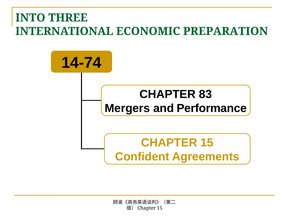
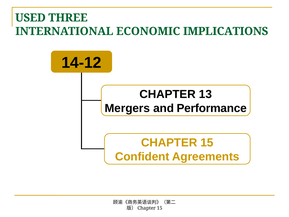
INTO: INTO -> USED (30, 18)
PREPARATION: PREPARATION -> IMPLICATIONS (226, 31)
14-74: 14-74 -> 14-12 (81, 63)
83: 83 -> 13 (205, 94)
